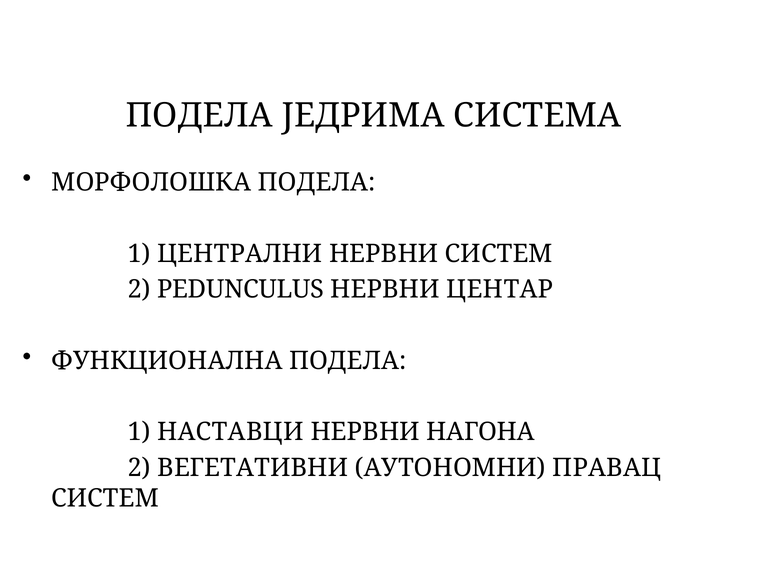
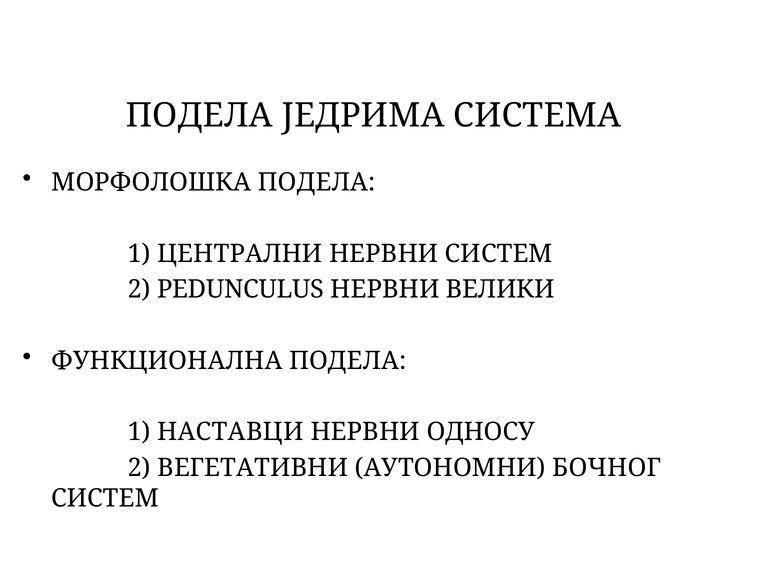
ЦЕНТАР: ЦЕНТАР -> ВЕЛИКИ (500, 289)
НАГОНА: НАГОНА -> ОДНОСУ (481, 432)
ПРАВАЦ: ПРАВАЦ -> БОЧНОГ (607, 468)
